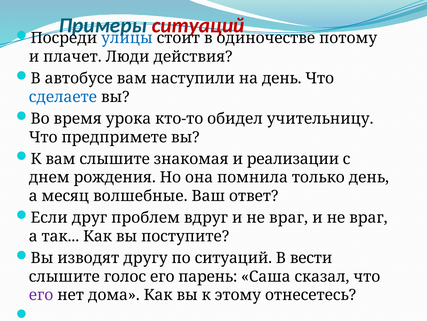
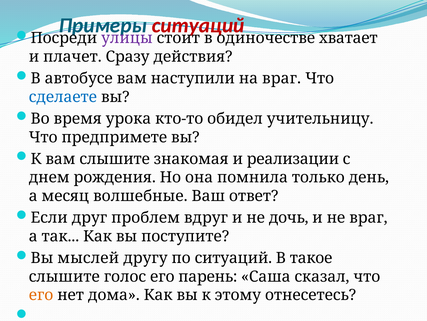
улицы colour: blue -> purple (127, 38)
потому: потому -> хватает (348, 38)
Люди: Люди -> Сразу (128, 57)
на день: день -> враг (282, 78)
вдруг и не враг: враг -> дочь (289, 217)
изводят: изводят -> мыслей (88, 257)
вести: вести -> такое (311, 257)
его colour: purple -> orange (41, 295)
